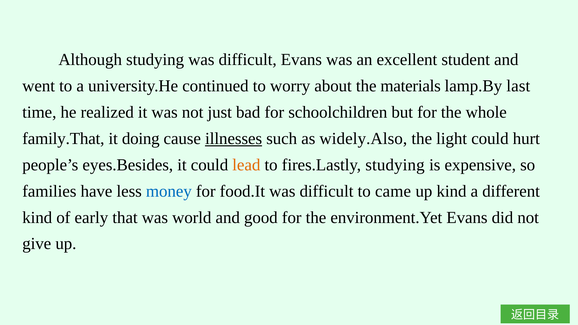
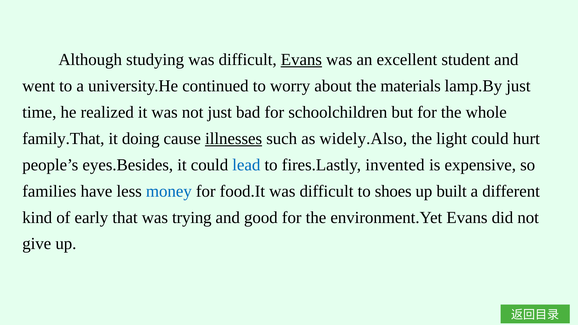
Evans underline: none -> present (301, 60)
lamp.By last: last -> just (518, 86)
lead colour: orange -> blue (246, 165)
fires.Lastly studying: studying -> invented (395, 165)
came: came -> shoes (393, 191)
up kind: kind -> built (452, 191)
world: world -> trying (192, 218)
